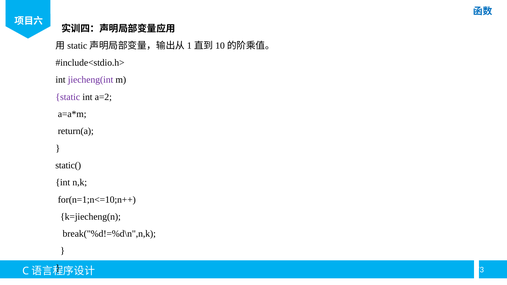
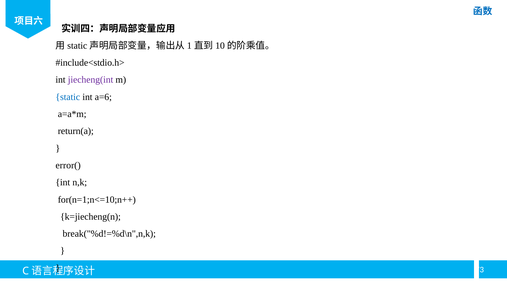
static colour: purple -> blue (68, 97)
a=2: a=2 -> a=6 (103, 97)
static(: static( -> error( (68, 165)
